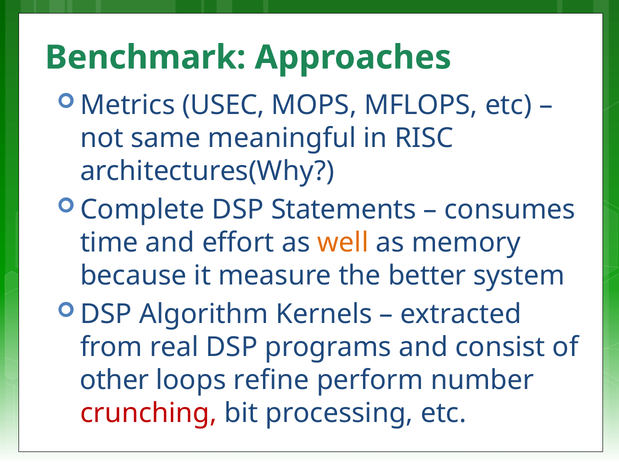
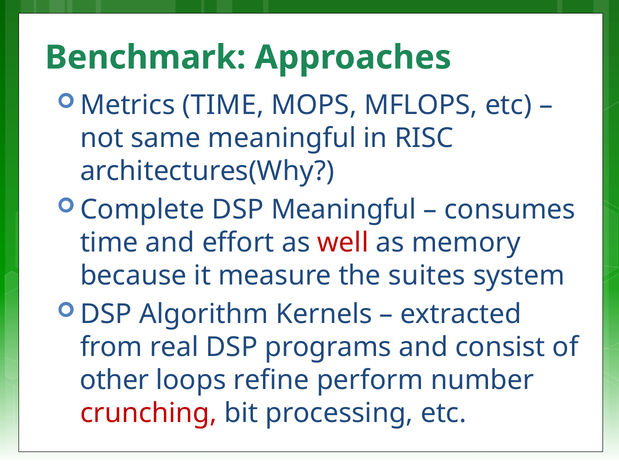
Metrics USEC: USEC -> TIME (223, 105)
DSP Statements: Statements -> Meaningful (344, 210)
well colour: orange -> red (343, 243)
better: better -> suites (427, 276)
